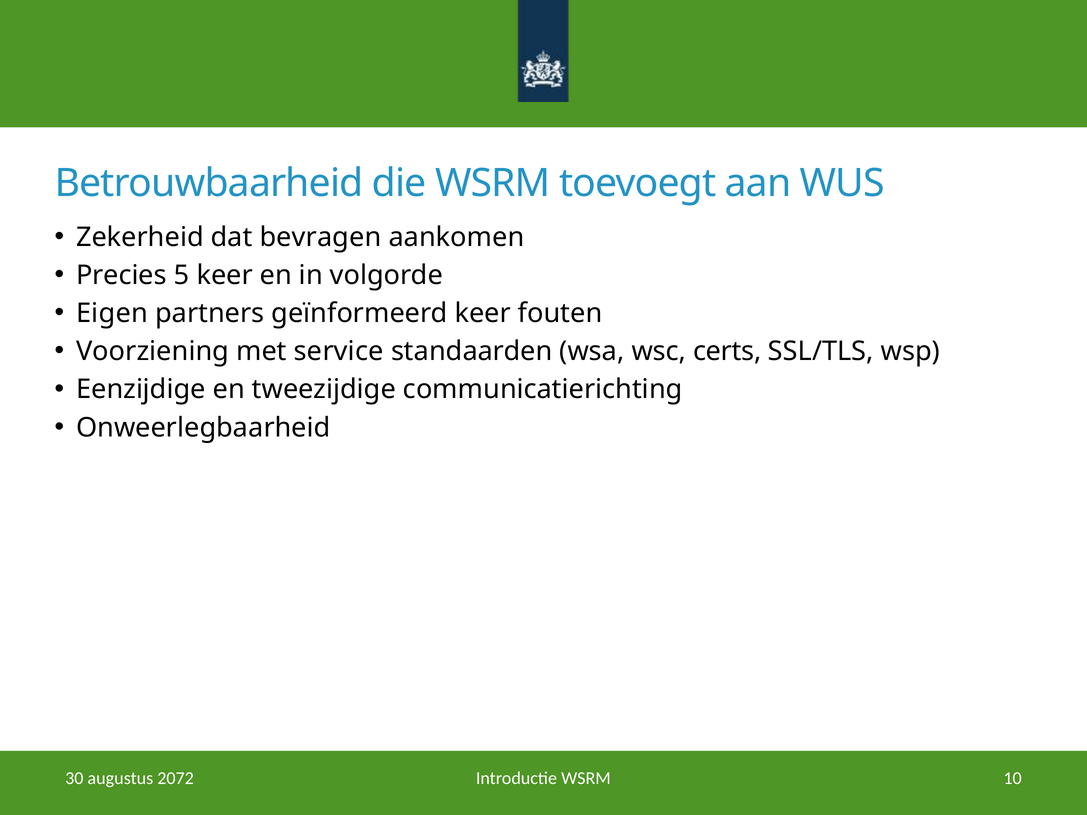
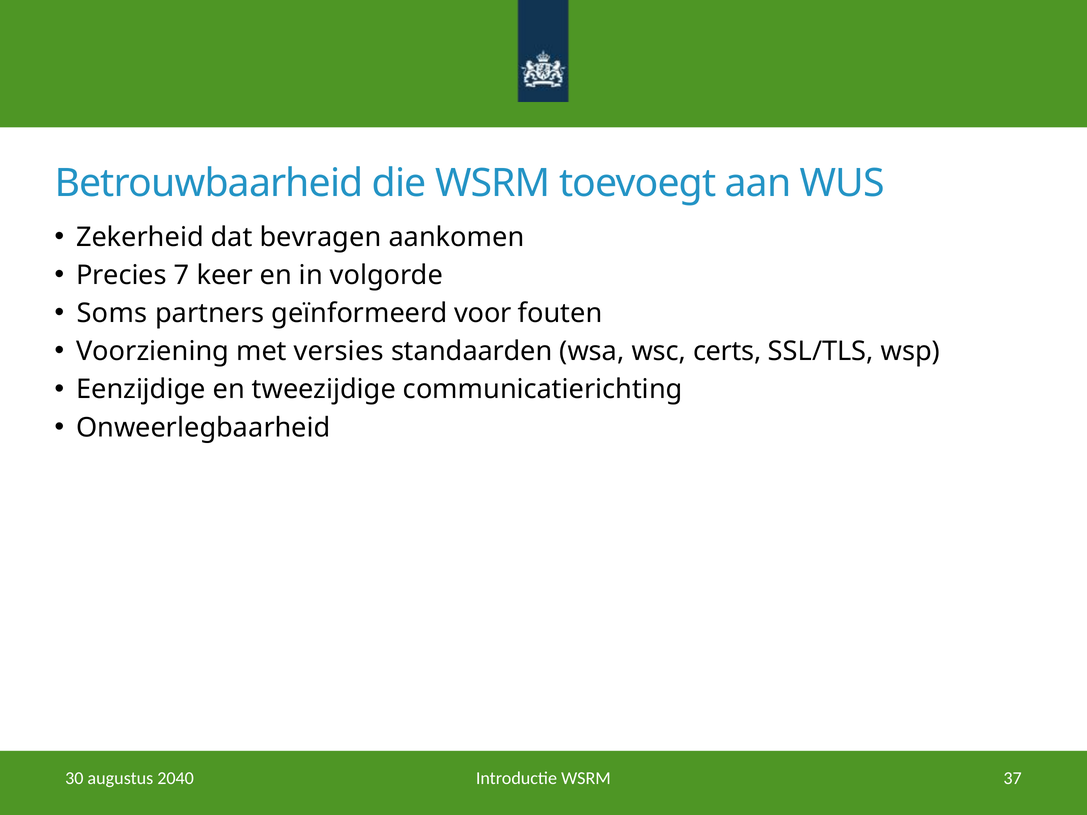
5: 5 -> 7 (182, 275)
Eigen: Eigen -> Soms (112, 314)
geïnformeerd keer: keer -> voor (483, 314)
service: service -> versies (339, 352)
10: 10 -> 37 (1013, 778)
2072: 2072 -> 2040 (176, 779)
